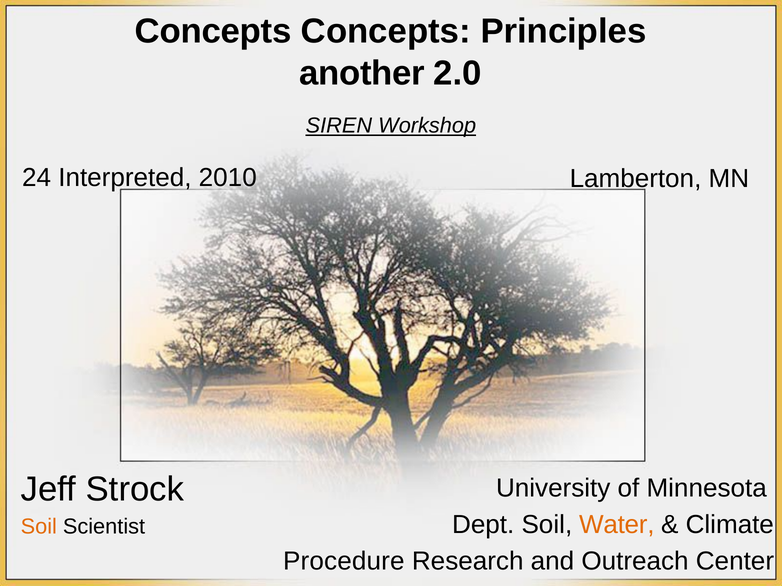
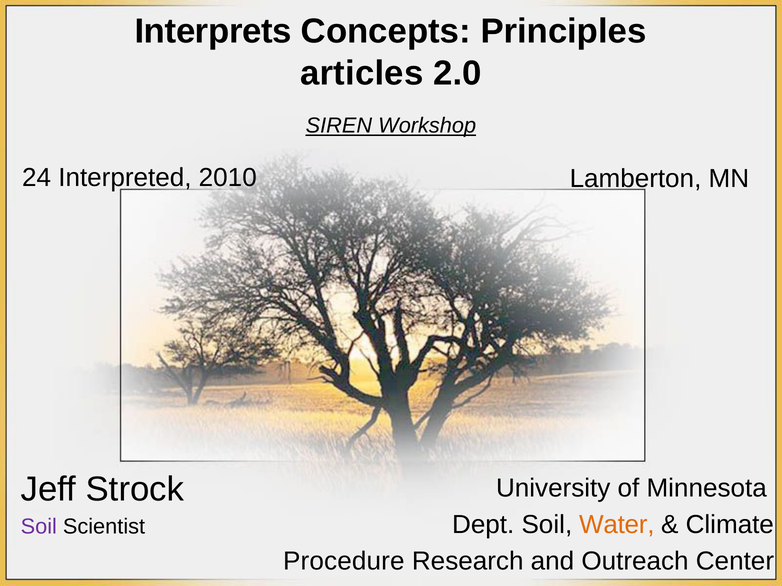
Concepts: Concepts -> Interprets (213, 31)
another: another -> articles (362, 73)
Soil colour: orange -> purple (39, 527)
